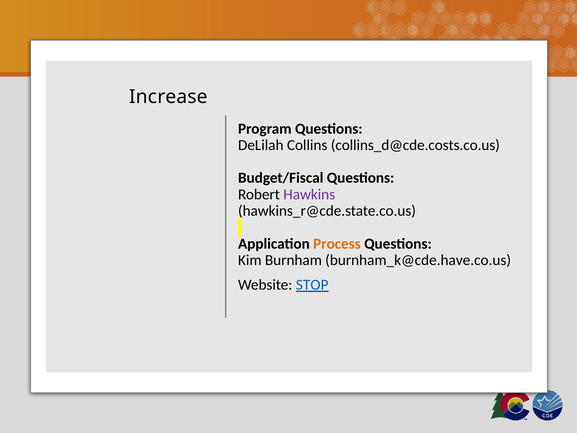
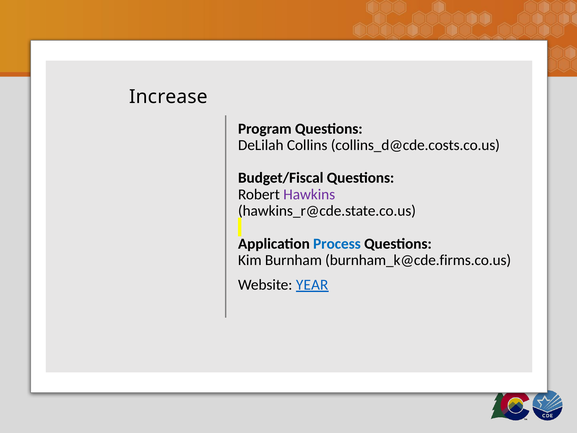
Process colour: orange -> blue (337, 244)
burnham_k@cde.have.co.us: burnham_k@cde.have.co.us -> burnham_k@cde.firms.co.us (418, 260)
STOP: STOP -> YEAR (312, 285)
